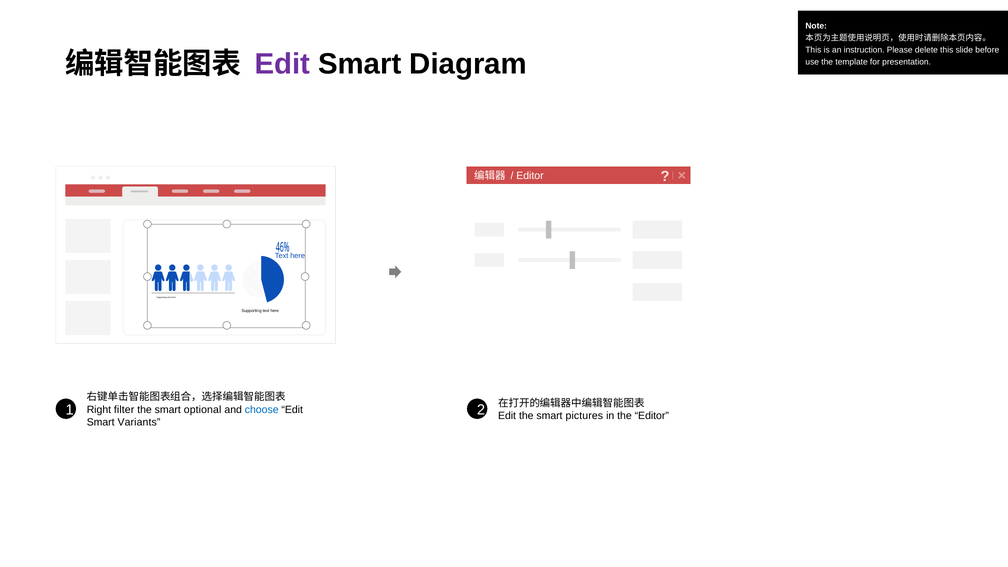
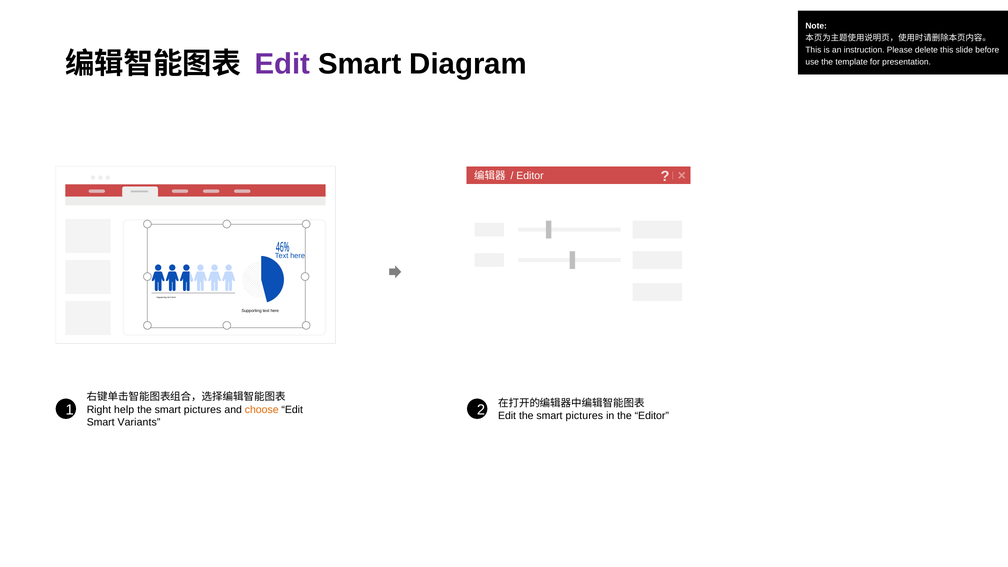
filter: filter -> help (124, 410)
optional: optional -> pictures (203, 410)
choose colour: blue -> orange (262, 410)
